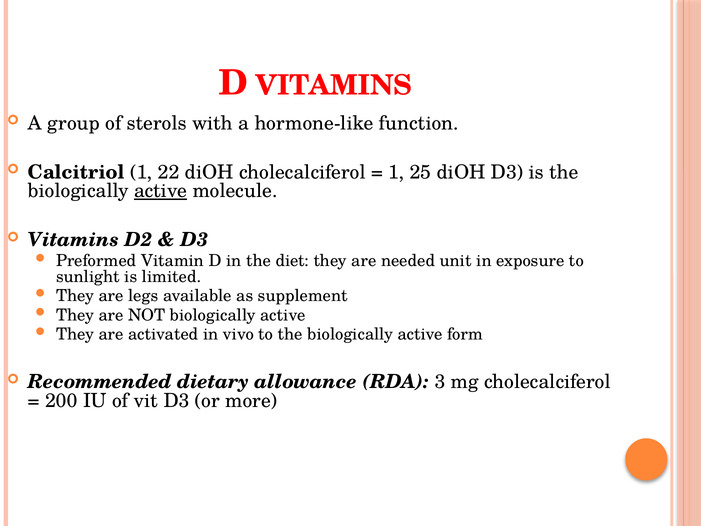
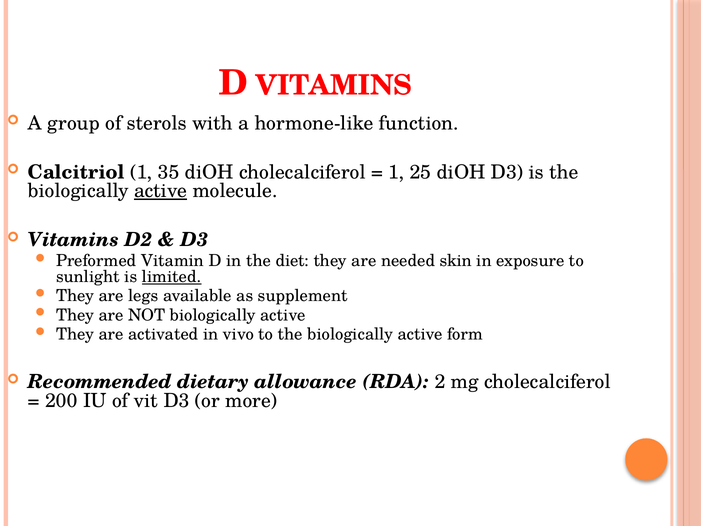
22: 22 -> 35 (169, 172)
unit: unit -> skin (456, 261)
limited underline: none -> present (172, 277)
3: 3 -> 2 (440, 382)
